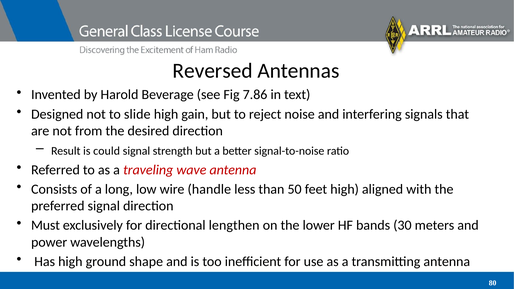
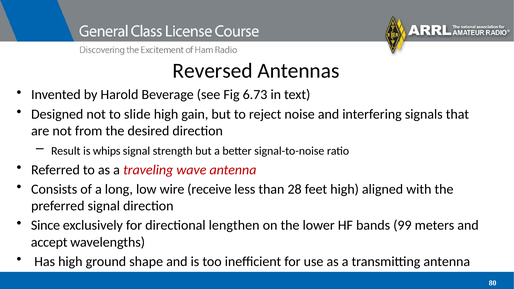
7.86: 7.86 -> 6.73 (255, 95)
could: could -> whips (107, 151)
handle: handle -> receive (209, 189)
50: 50 -> 28 (295, 189)
Must: Must -> Since (45, 225)
30: 30 -> 99 (402, 225)
power: power -> accept (49, 242)
